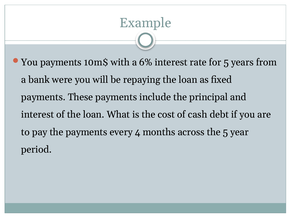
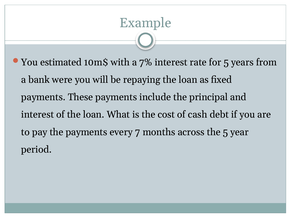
You payments: payments -> estimated (61, 62)
6%: 6% -> 7% (146, 62)
4: 4 -> 7 (138, 132)
